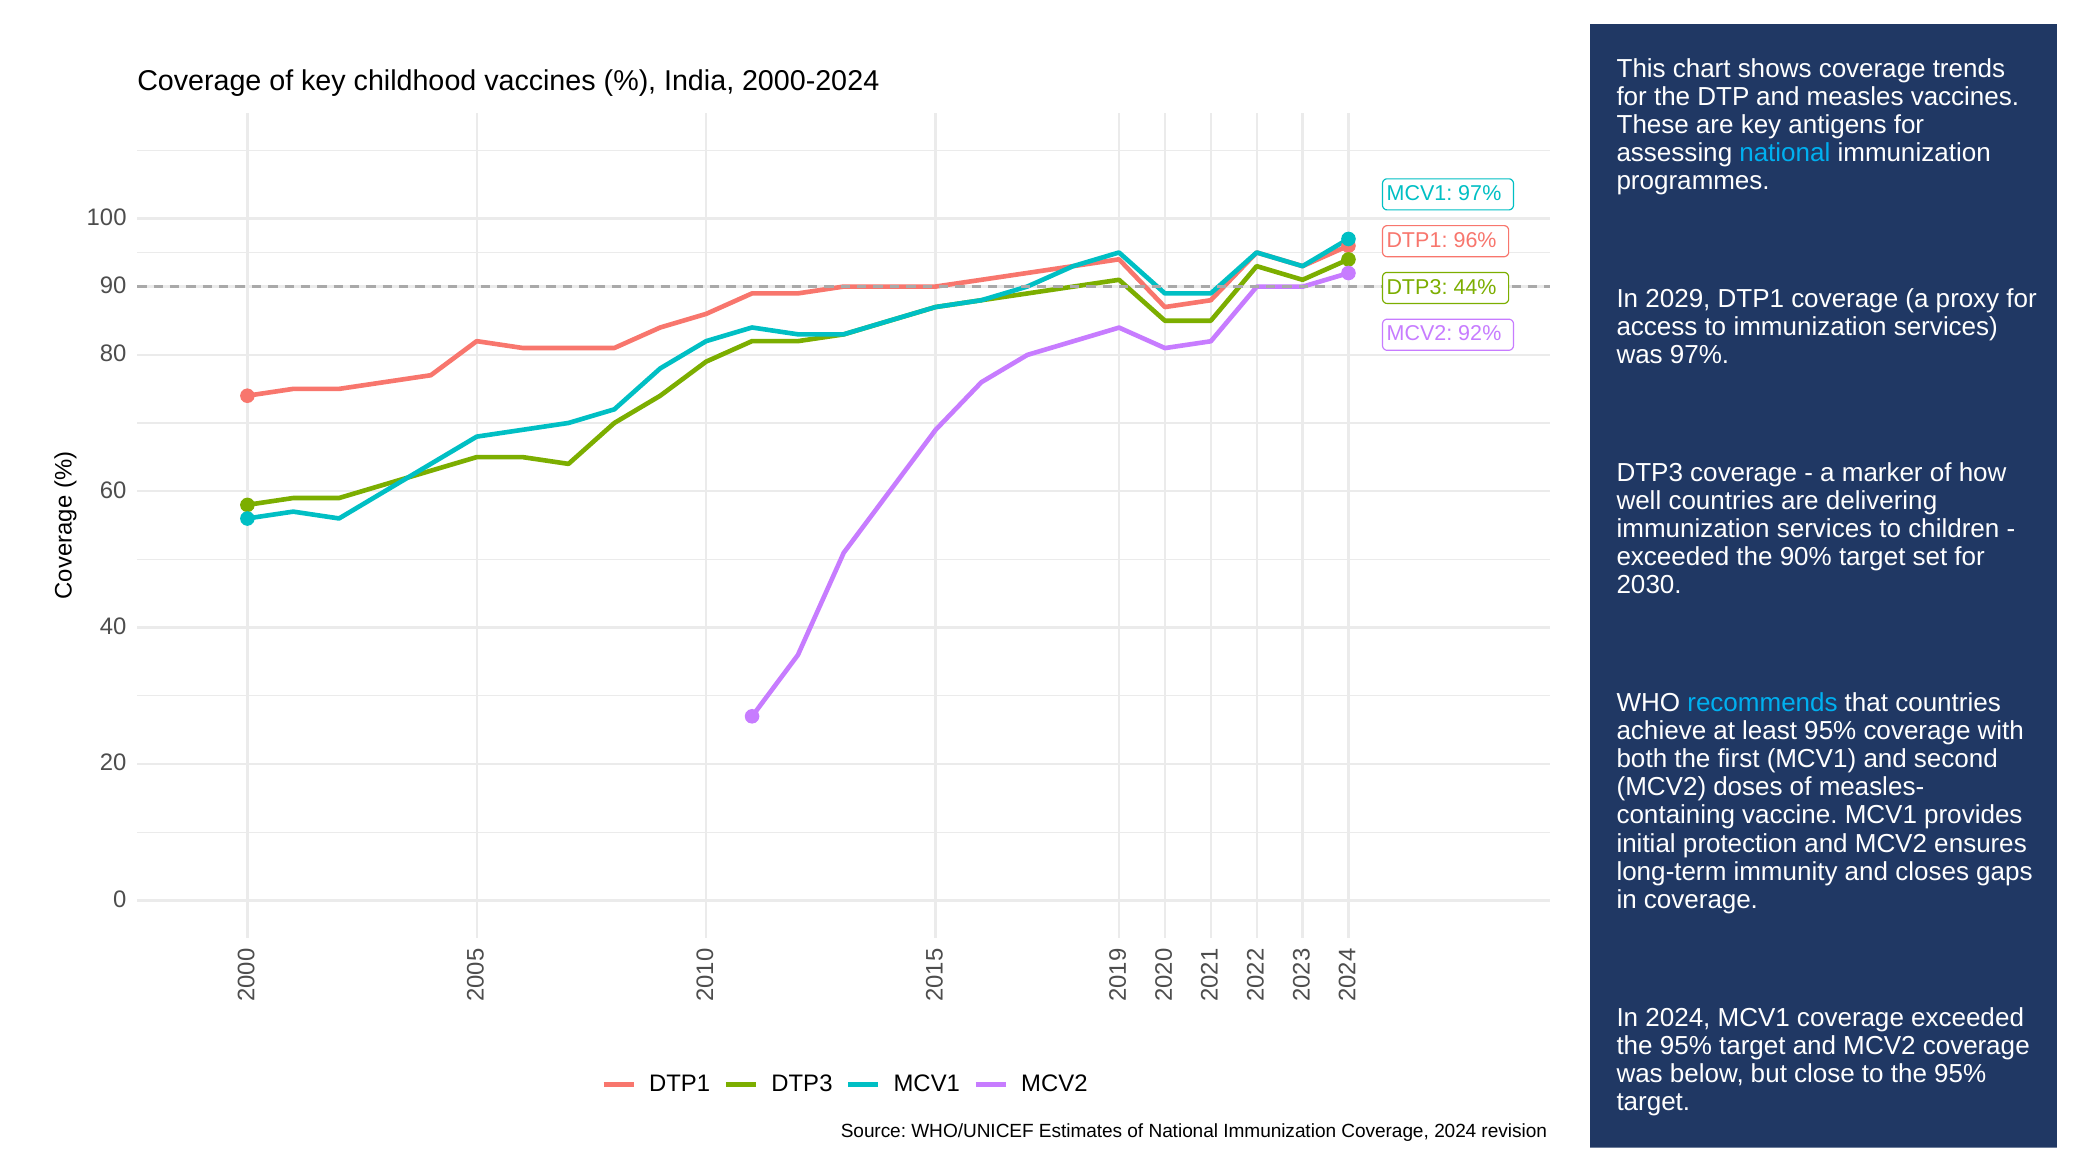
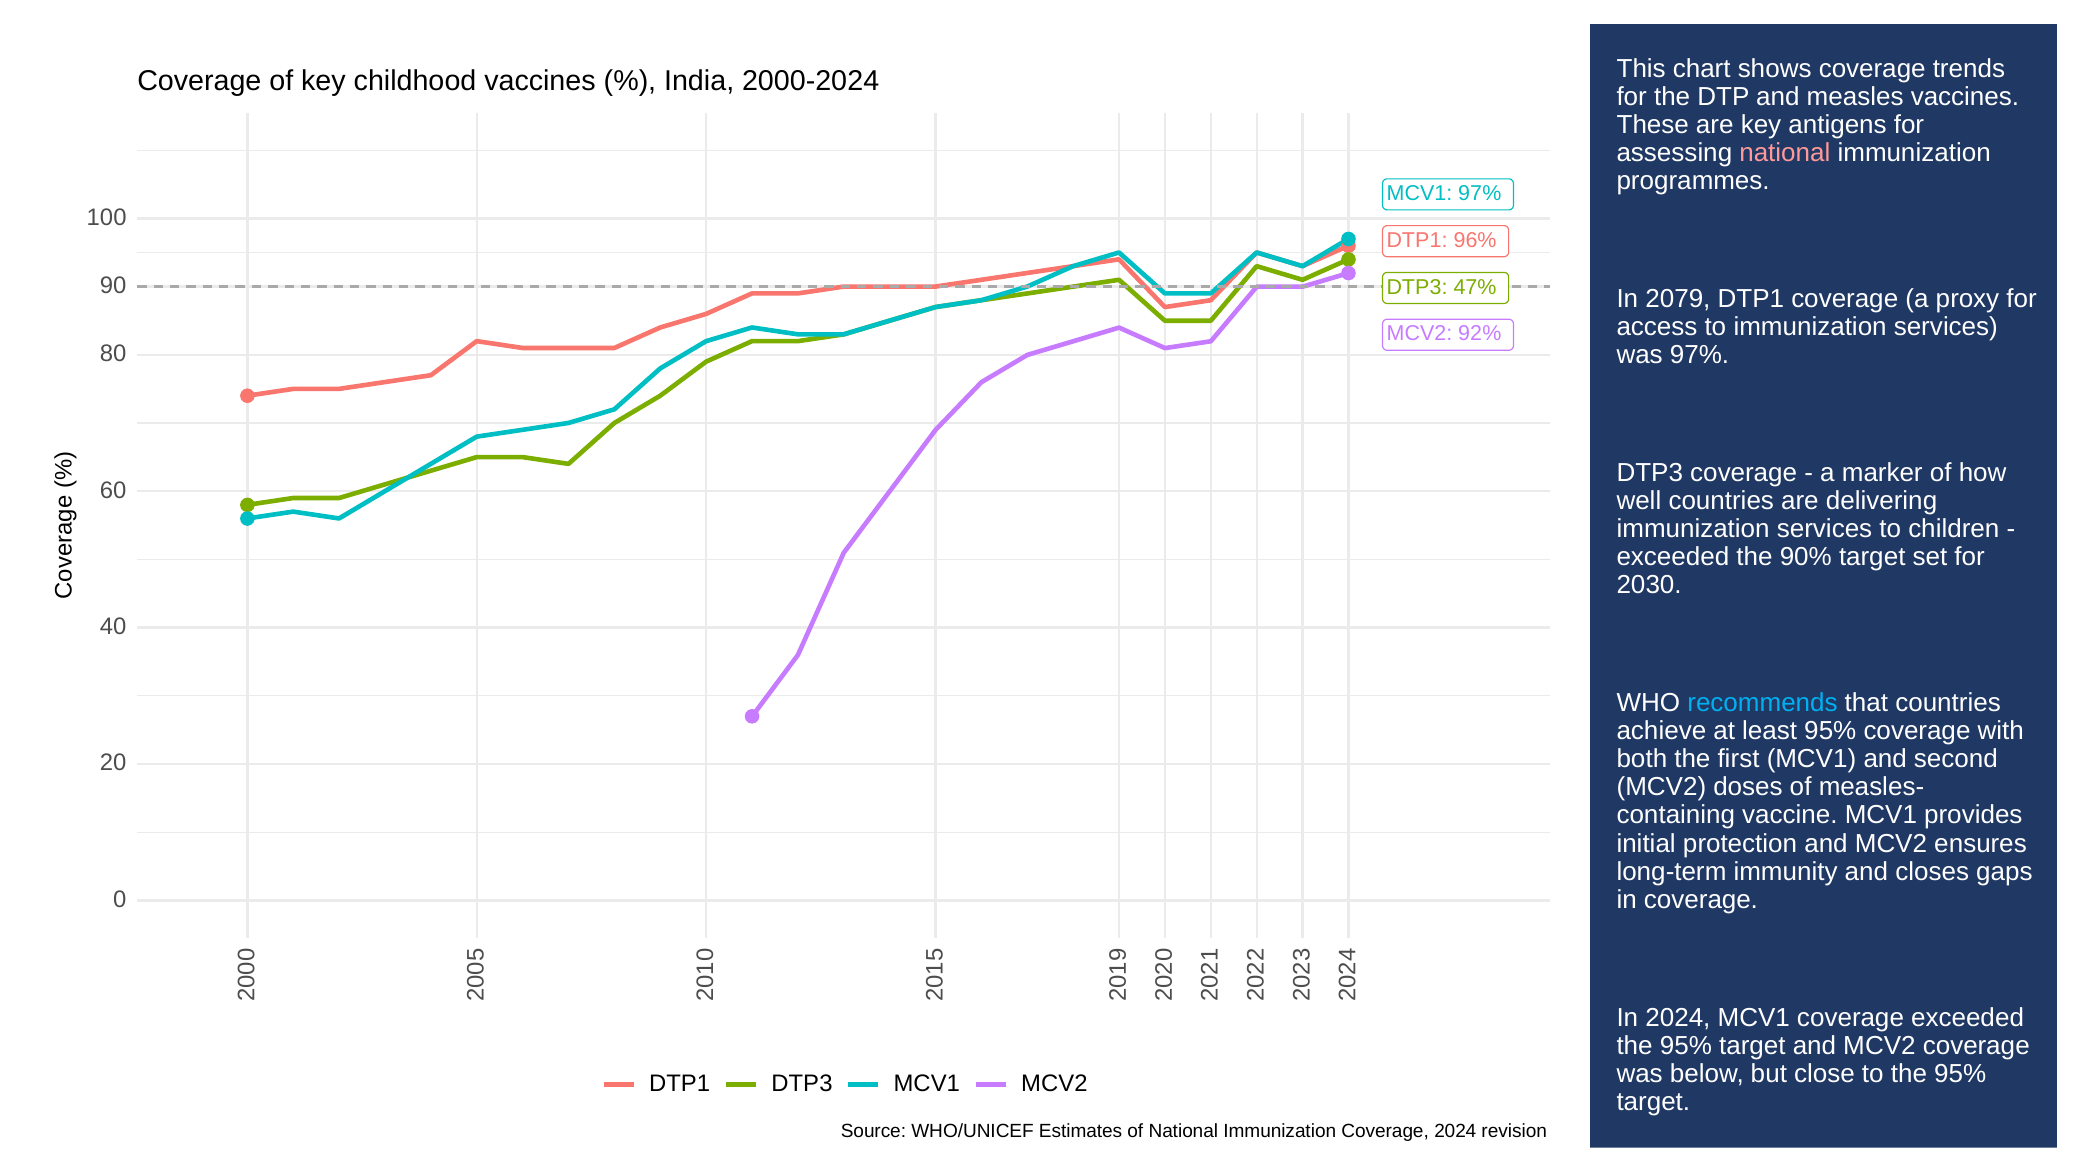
national colour: light blue -> pink (1785, 153)
44%: 44% -> 47% (1475, 287)
2029: 2029 -> 2079 (1678, 299)
